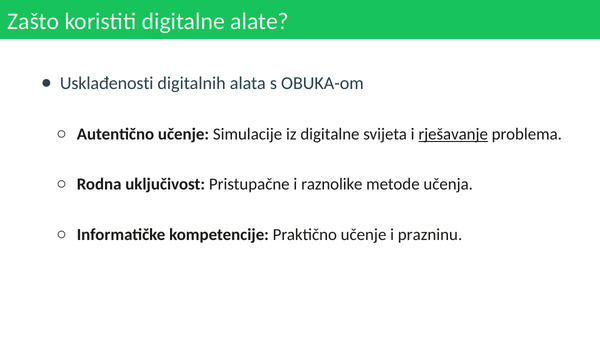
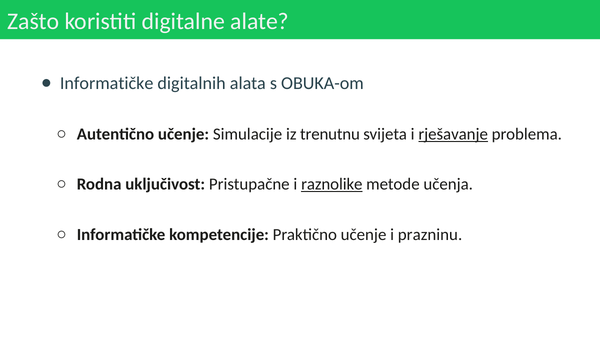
Usklađenosti: Usklađenosti -> Informatičke (107, 83)
iz digitalne: digitalne -> trenutnu (330, 134)
raznolike underline: none -> present (332, 185)
